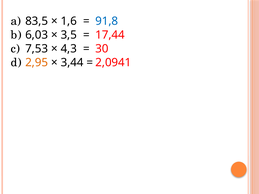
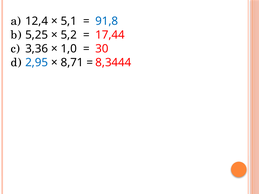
83,5: 83,5 -> 12,4 (37, 21)
1,6: 1,6 -> 5,1 (69, 21)
6,03: 6,03 -> 5,25 (37, 35)
3,5: 3,5 -> 5,2 (69, 35)
7,53: 7,53 -> 3,36 (37, 49)
4,3: 4,3 -> 1,0 (69, 49)
2,95 colour: orange -> blue (37, 63)
3,44: 3,44 -> 8,71 (72, 63)
2,0941: 2,0941 -> 8,3444 (113, 63)
